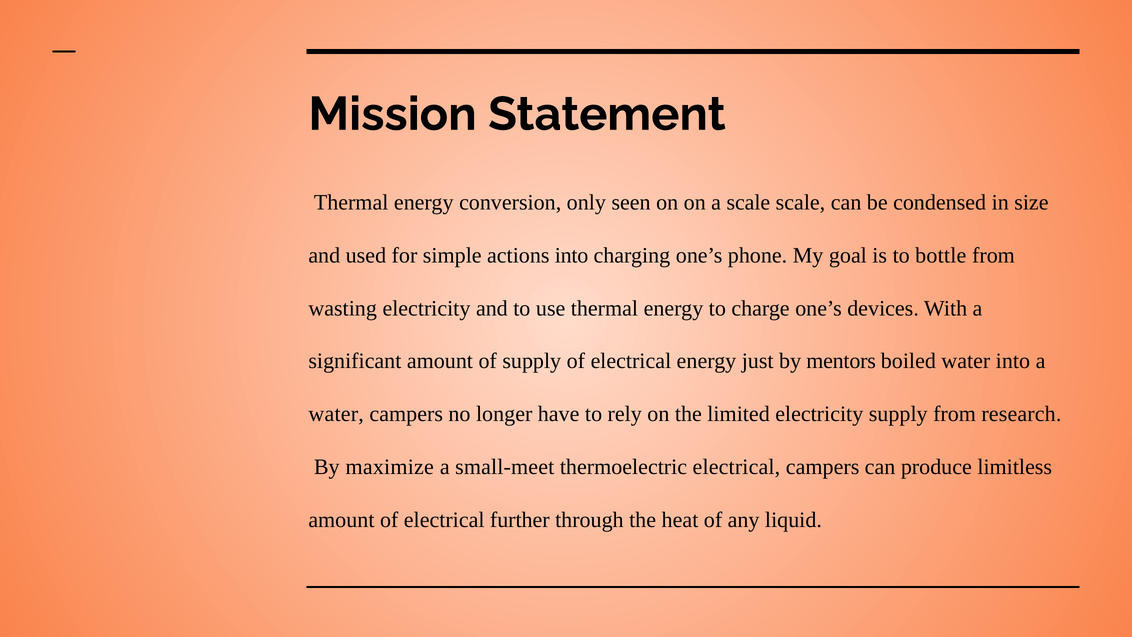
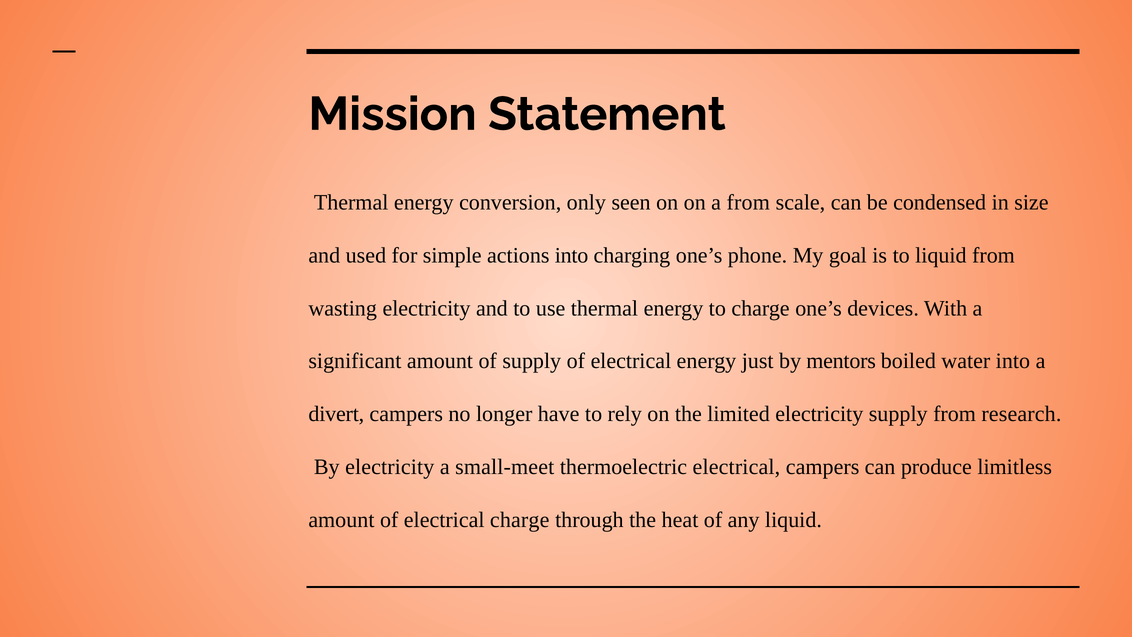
a scale: scale -> from (748, 202)
to bottle: bottle -> liquid (941, 255)
water: water -> divert (336, 414)
By maximize: maximize -> electricity (390, 467)
electrical further: further -> charge (520, 520)
